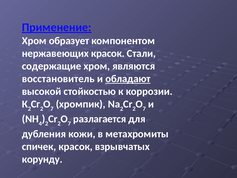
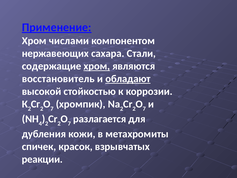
образует: образует -> числами (69, 41)
нержавеющих красок: красок -> сахара (108, 53)
хром underline: none -> present (97, 66)
корунду: корунду -> реакции (42, 159)
